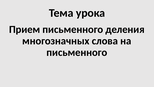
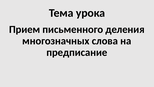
письменного: письменного -> предписание (77, 52)
